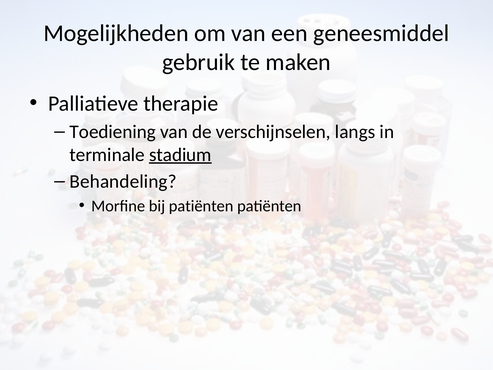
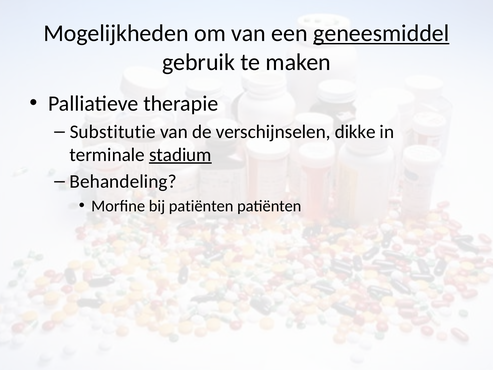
geneesmiddel underline: none -> present (381, 33)
Toediening: Toediening -> Substitutie (113, 132)
langs: langs -> dikke (355, 132)
